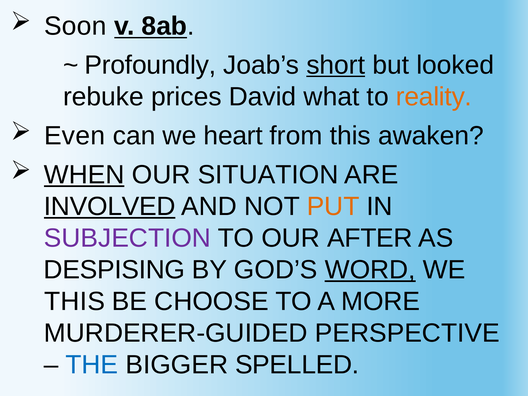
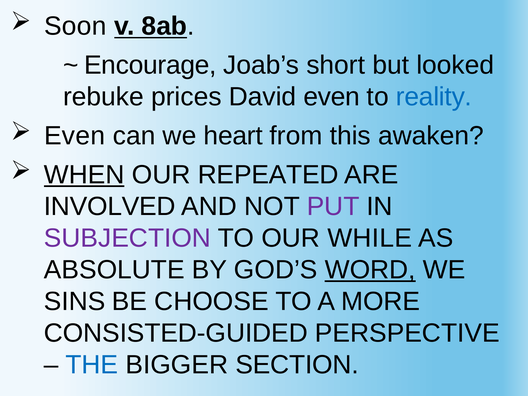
Profoundly: Profoundly -> Encourage (150, 65)
short underline: present -> none (336, 65)
David what: what -> even (332, 97)
reality colour: orange -> blue (434, 97)
SITUATION: SITUATION -> REPEATED (268, 175)
INVOLVED underline: present -> none (110, 206)
PUT colour: orange -> purple (333, 206)
AFTER: AFTER -> WHILE (370, 238)
DESPISING: DESPISING -> ABSOLUTE (114, 270)
THIS: THIS -> SINS (75, 301)
MURDERER-GUIDED: MURDERER-GUIDED -> CONSISTED-GUIDED (176, 333)
SPELLED: SPELLED -> SECTION (297, 365)
